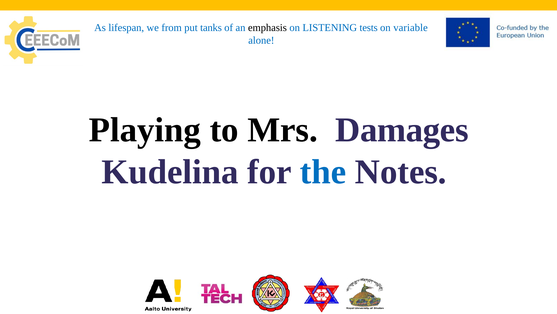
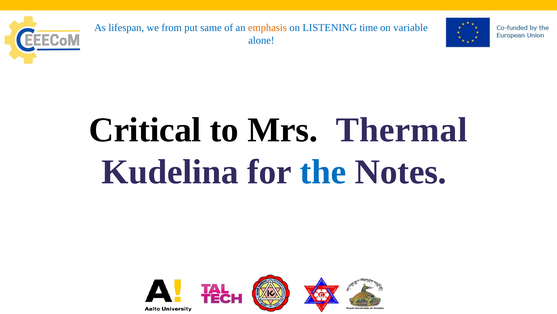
tanks: tanks -> same (211, 28)
emphasis colour: black -> orange (267, 28)
tests: tests -> time (369, 28)
Playing: Playing -> Critical (145, 130)
Damages: Damages -> Thermal (402, 130)
